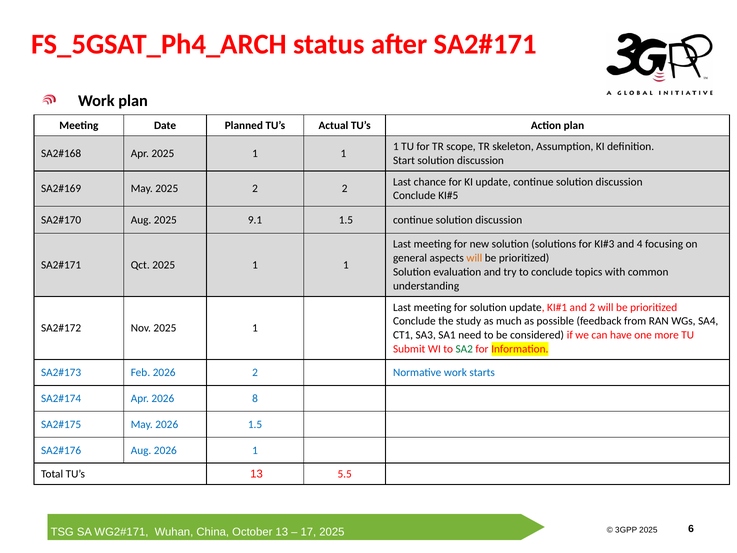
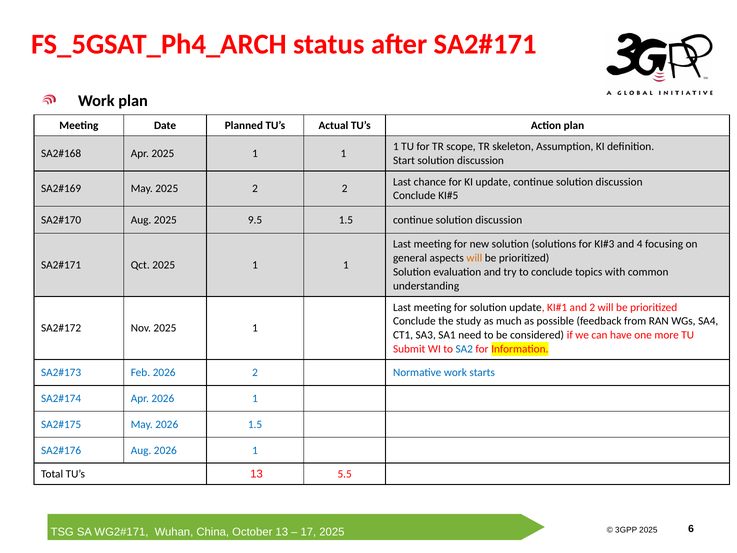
9.1: 9.1 -> 9.5 (255, 220)
SA2 colour: green -> blue (464, 349)
Apr 2026 8: 8 -> 1 (255, 398)
